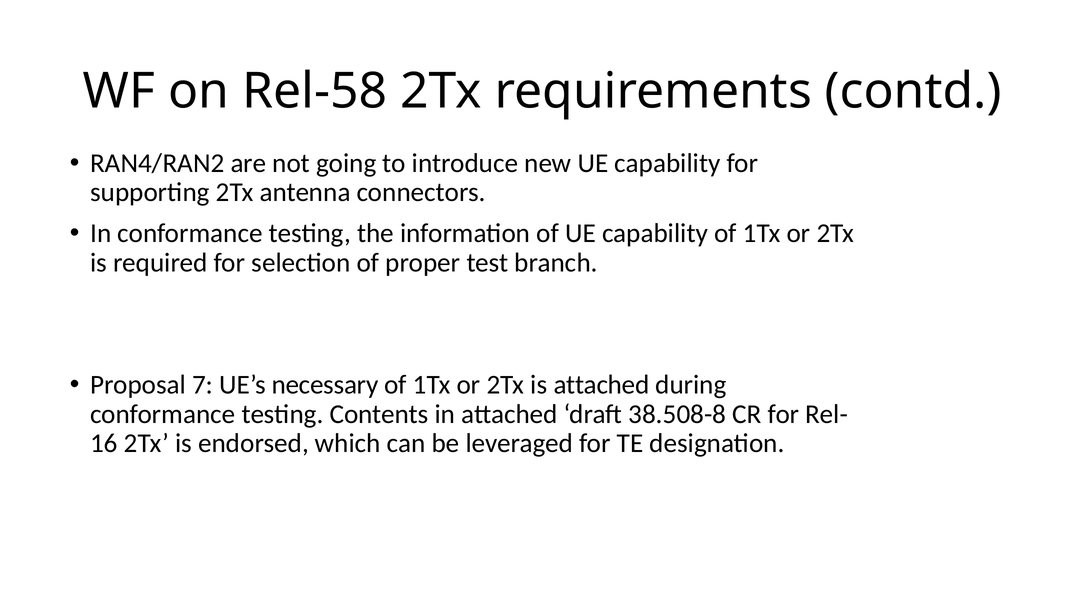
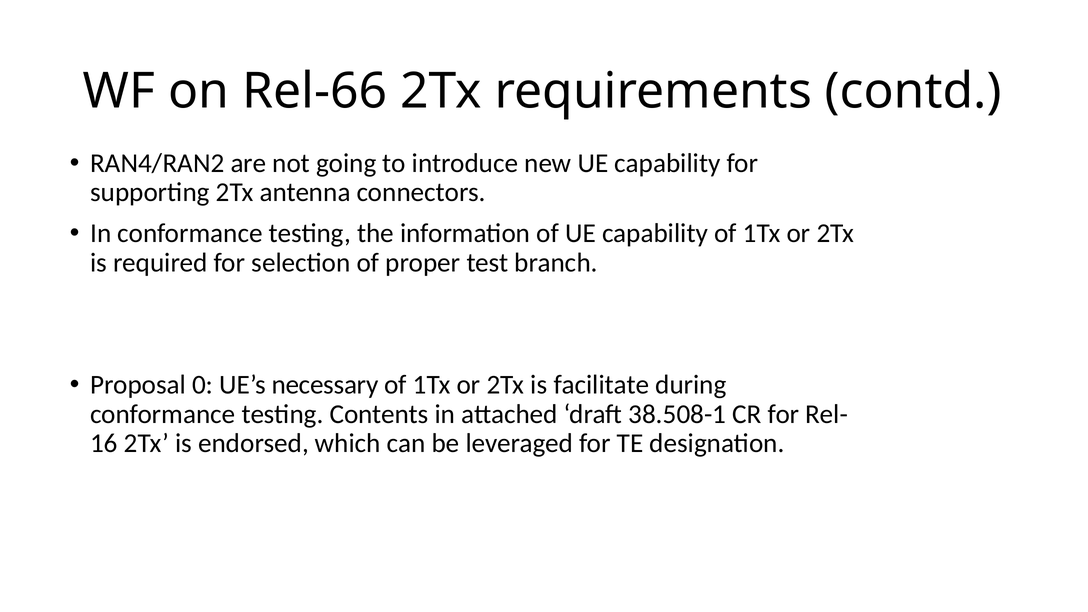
Rel-58: Rel-58 -> Rel-66 (315, 91)
7: 7 -> 0 (203, 385)
is attached: attached -> facilitate (601, 385)
38.508-8: 38.508-8 -> 38.508-1 (677, 414)
